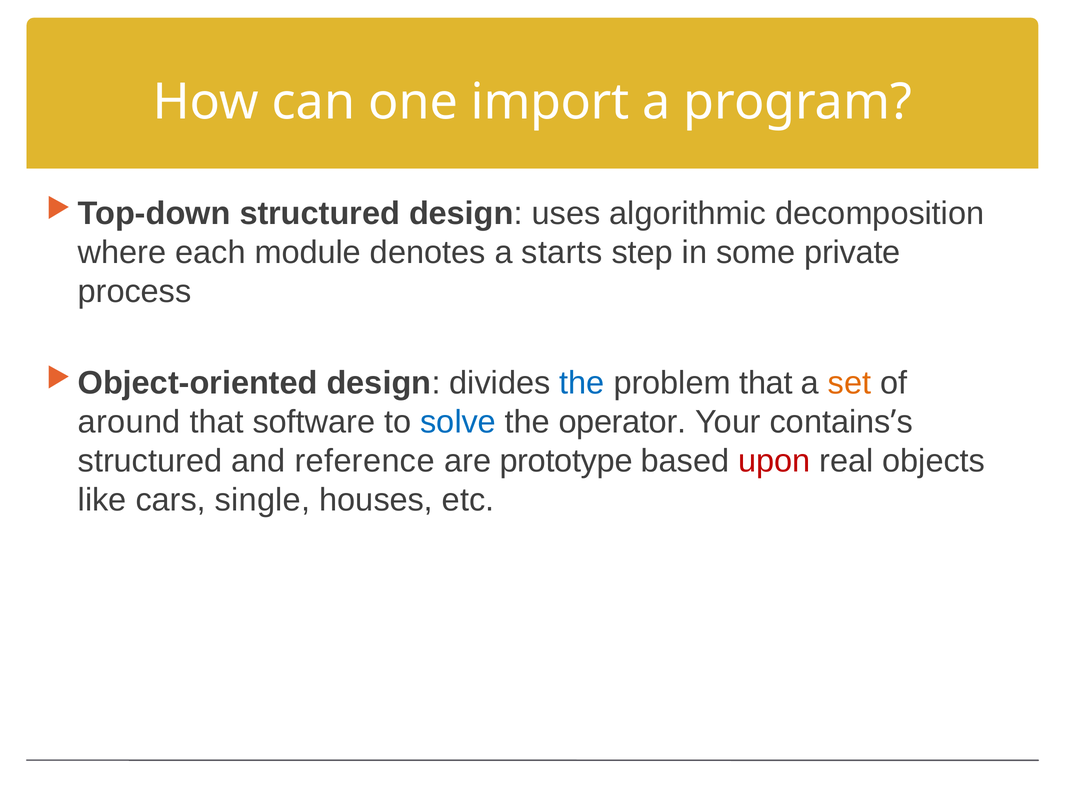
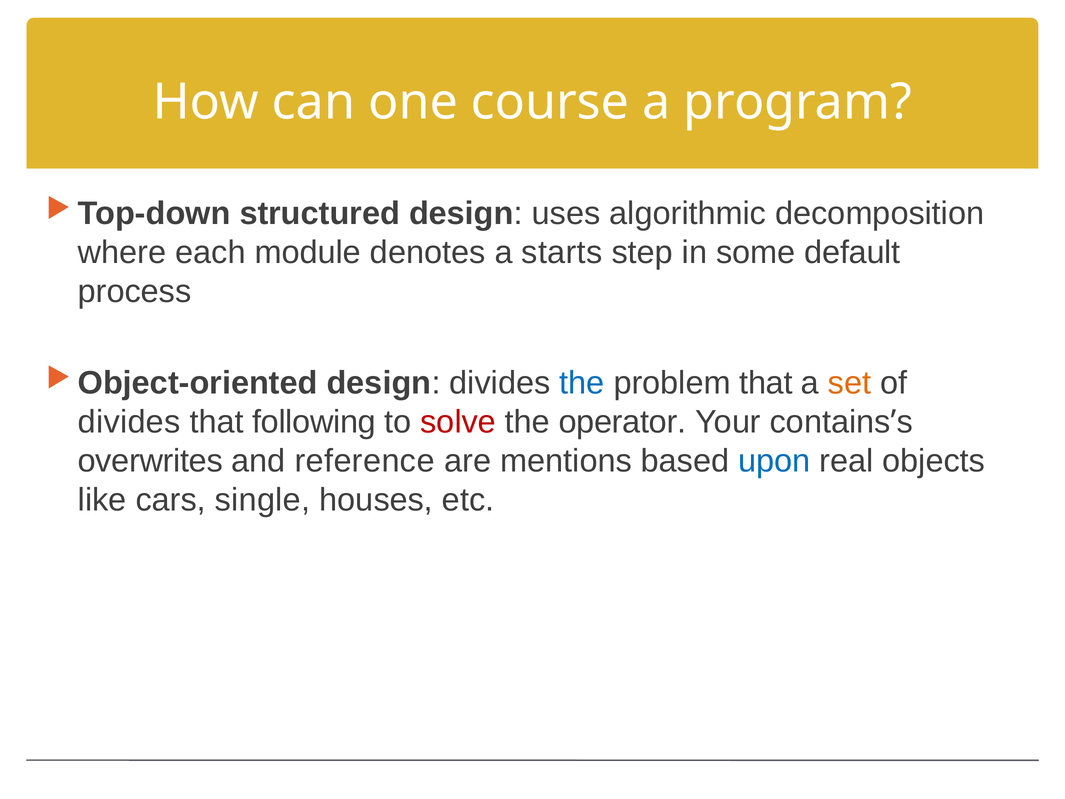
import: import -> course (550, 102)
private: private -> default (852, 253)
around: around -> divides (129, 422)
software: software -> following (314, 422)
solve colour: blue -> red (458, 422)
structured: structured -> overwrites (150, 461)
prototype: prototype -> mentions (566, 461)
upon colour: red -> blue (774, 461)
